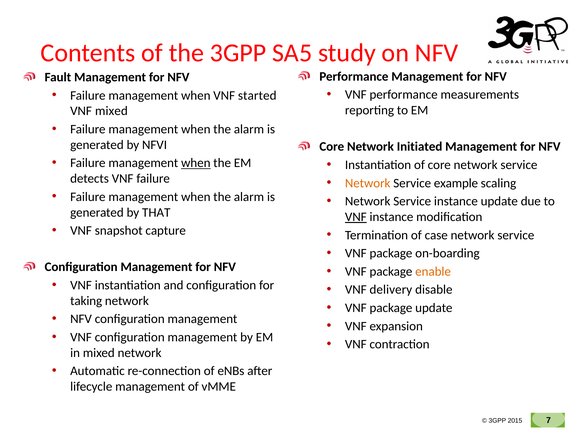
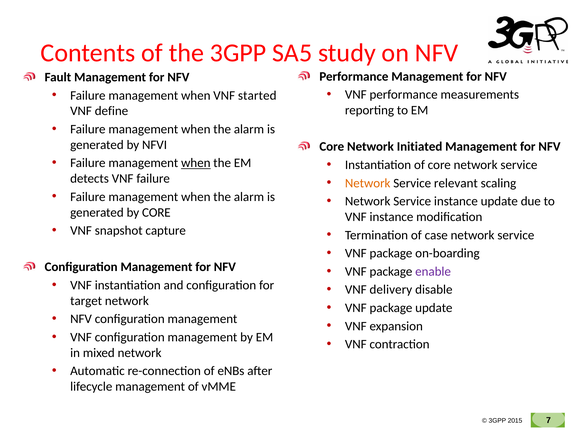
VNF mixed: mixed -> define (111, 111)
example: example -> relevant (456, 183)
by THAT: THAT -> CORE (156, 212)
VNF underline: present -> none (356, 217)
enable colour: orange -> purple (433, 271)
taking: taking -> target (86, 301)
